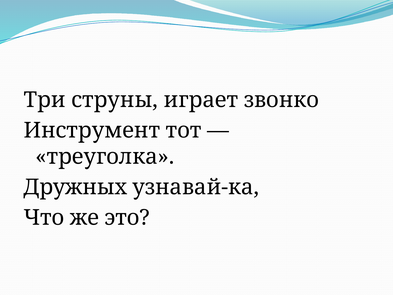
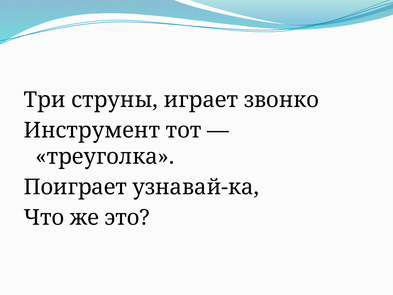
Дружных: Дружных -> Поиграет (75, 187)
